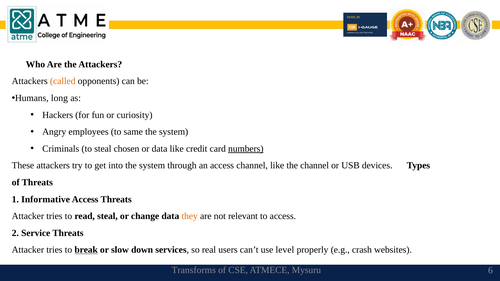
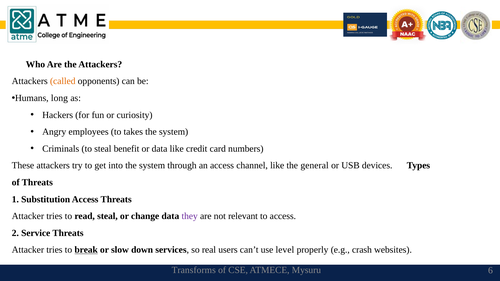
same: same -> takes (133, 132)
chosen: chosen -> benefit (127, 149)
numbers underline: present -> none (246, 149)
the channel: channel -> general (315, 166)
Informative: Informative -> Substitution (46, 199)
they colour: orange -> purple (190, 216)
